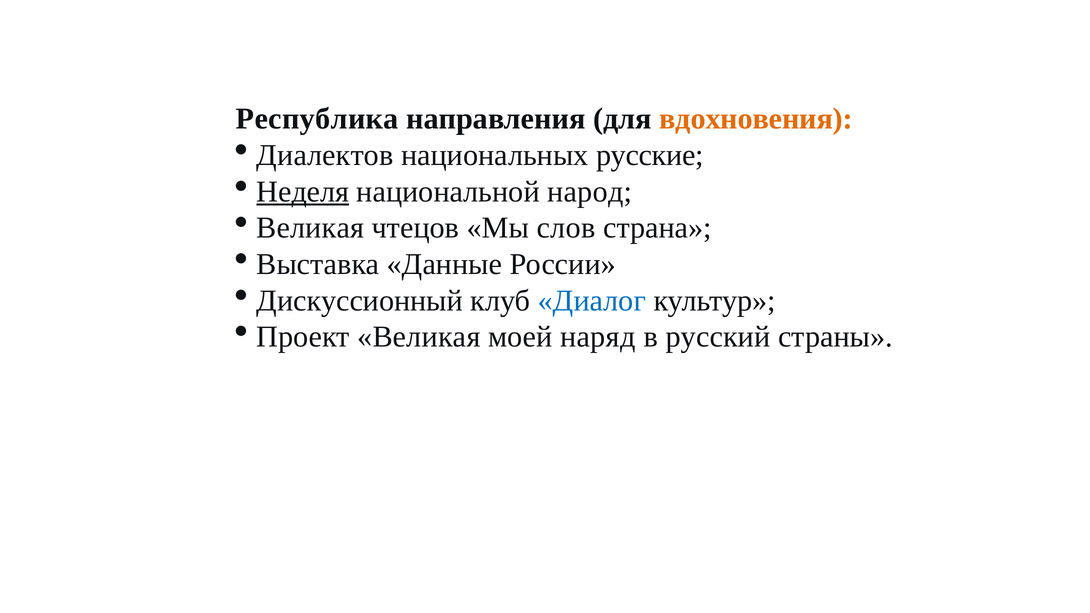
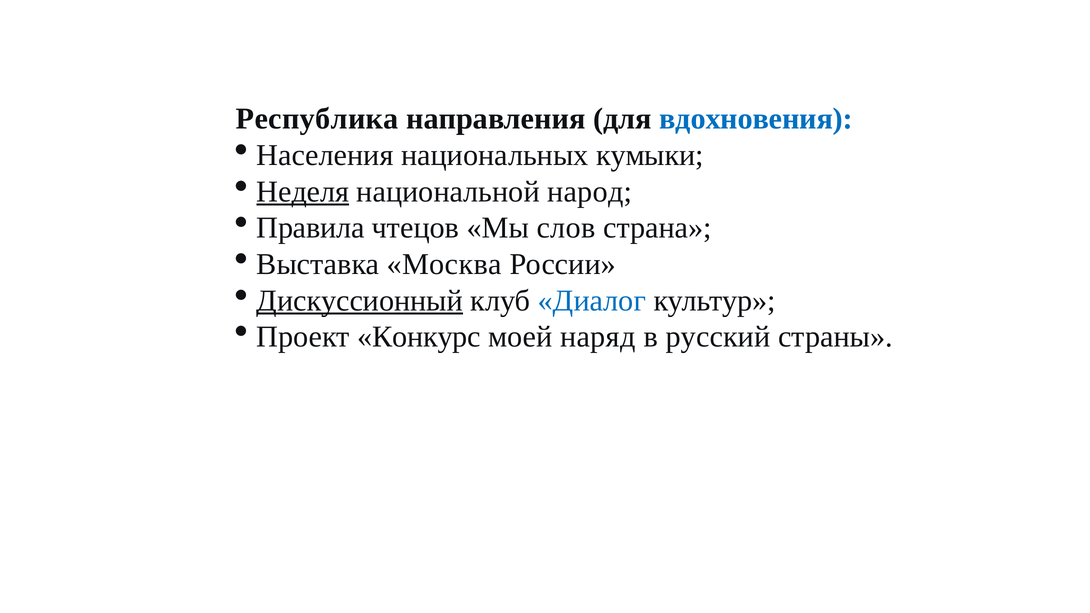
вдохновения colour: orange -> blue (756, 119)
Диалектов: Диалектов -> Населения (325, 155)
русские: русские -> кумыки (650, 155)
Великая: Великая -> Правила (310, 228)
Данные: Данные -> Москва (444, 264)
Дискуссионный underline: none -> present (360, 301)
Проект Великая: Великая -> Конкурс (419, 337)
